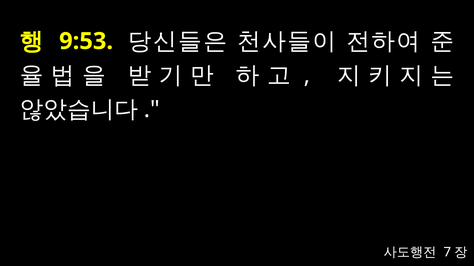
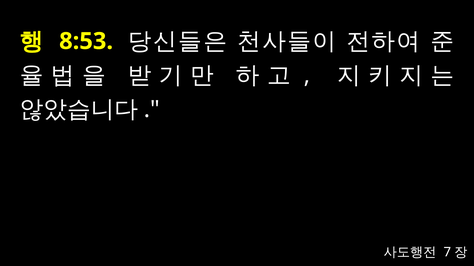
9:53: 9:53 -> 8:53 (86, 41)
